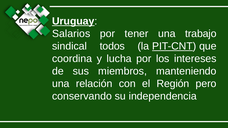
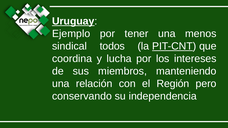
Salarios: Salarios -> Ejemplo (71, 34)
trabajo: trabajo -> menos (201, 34)
